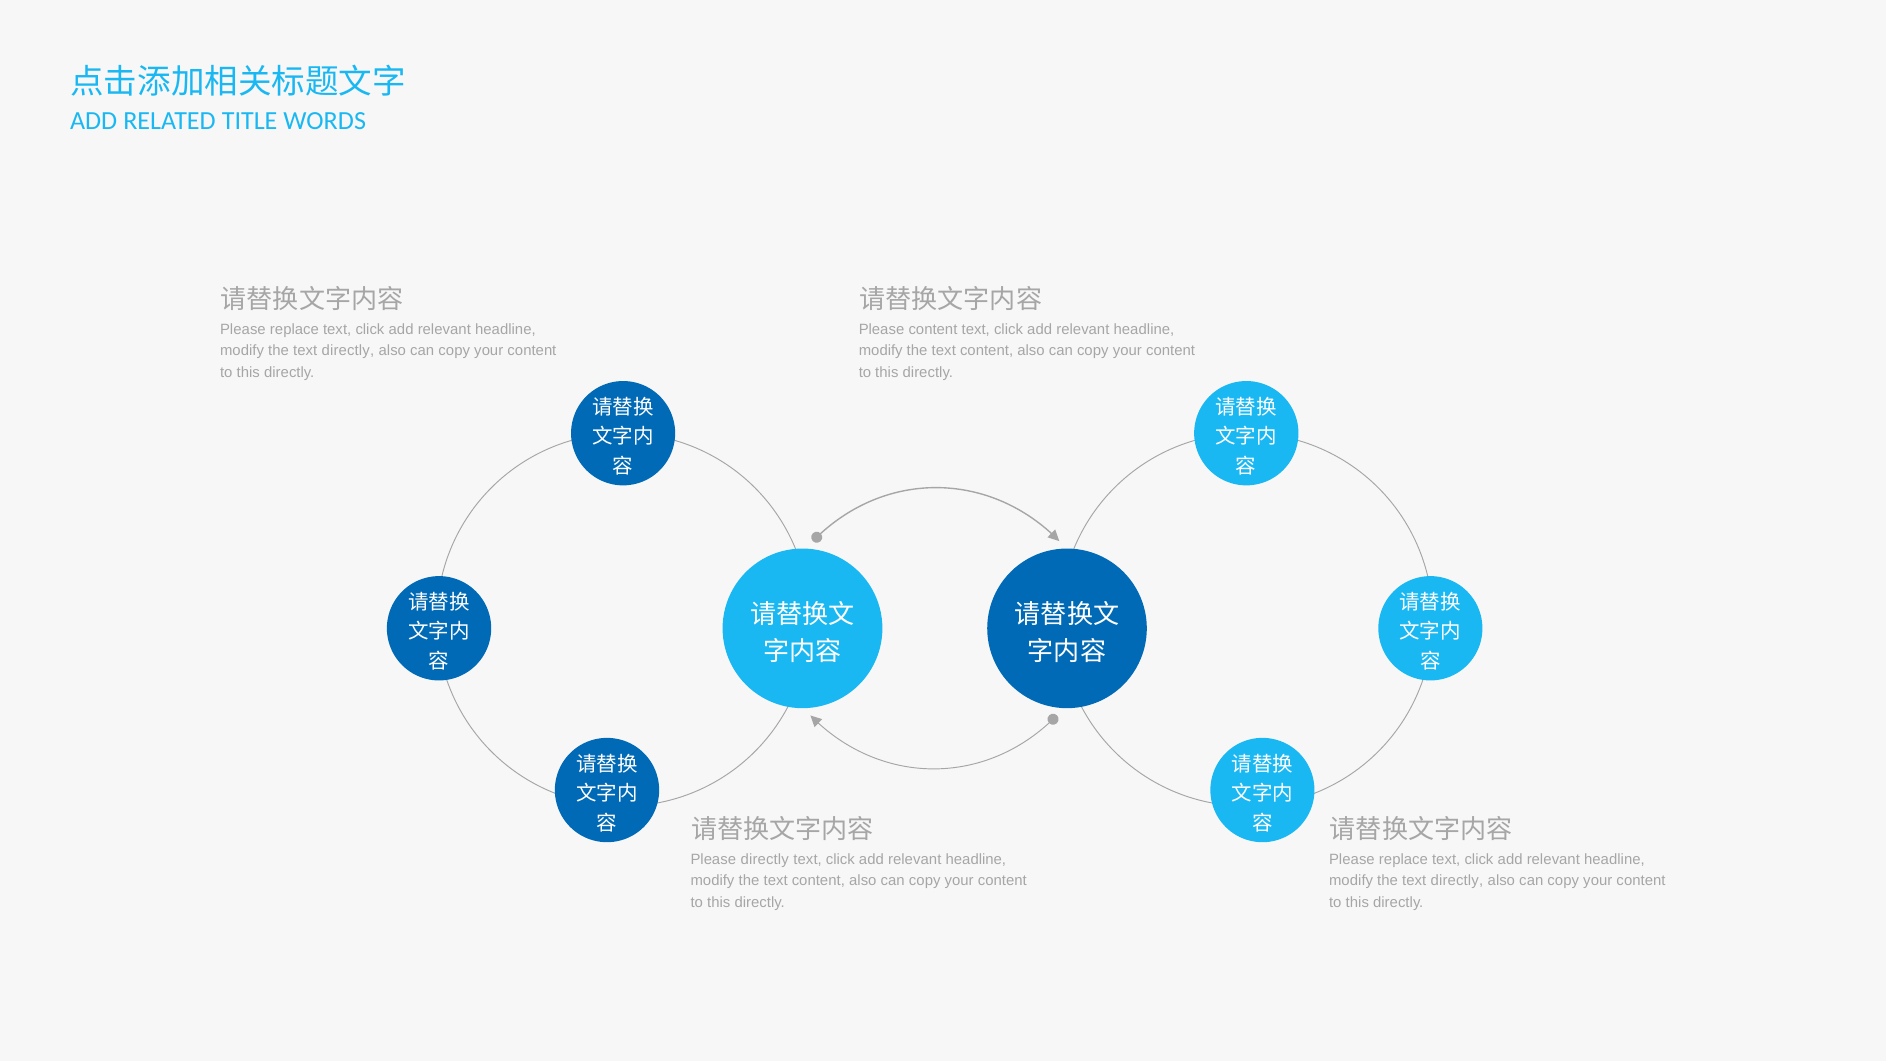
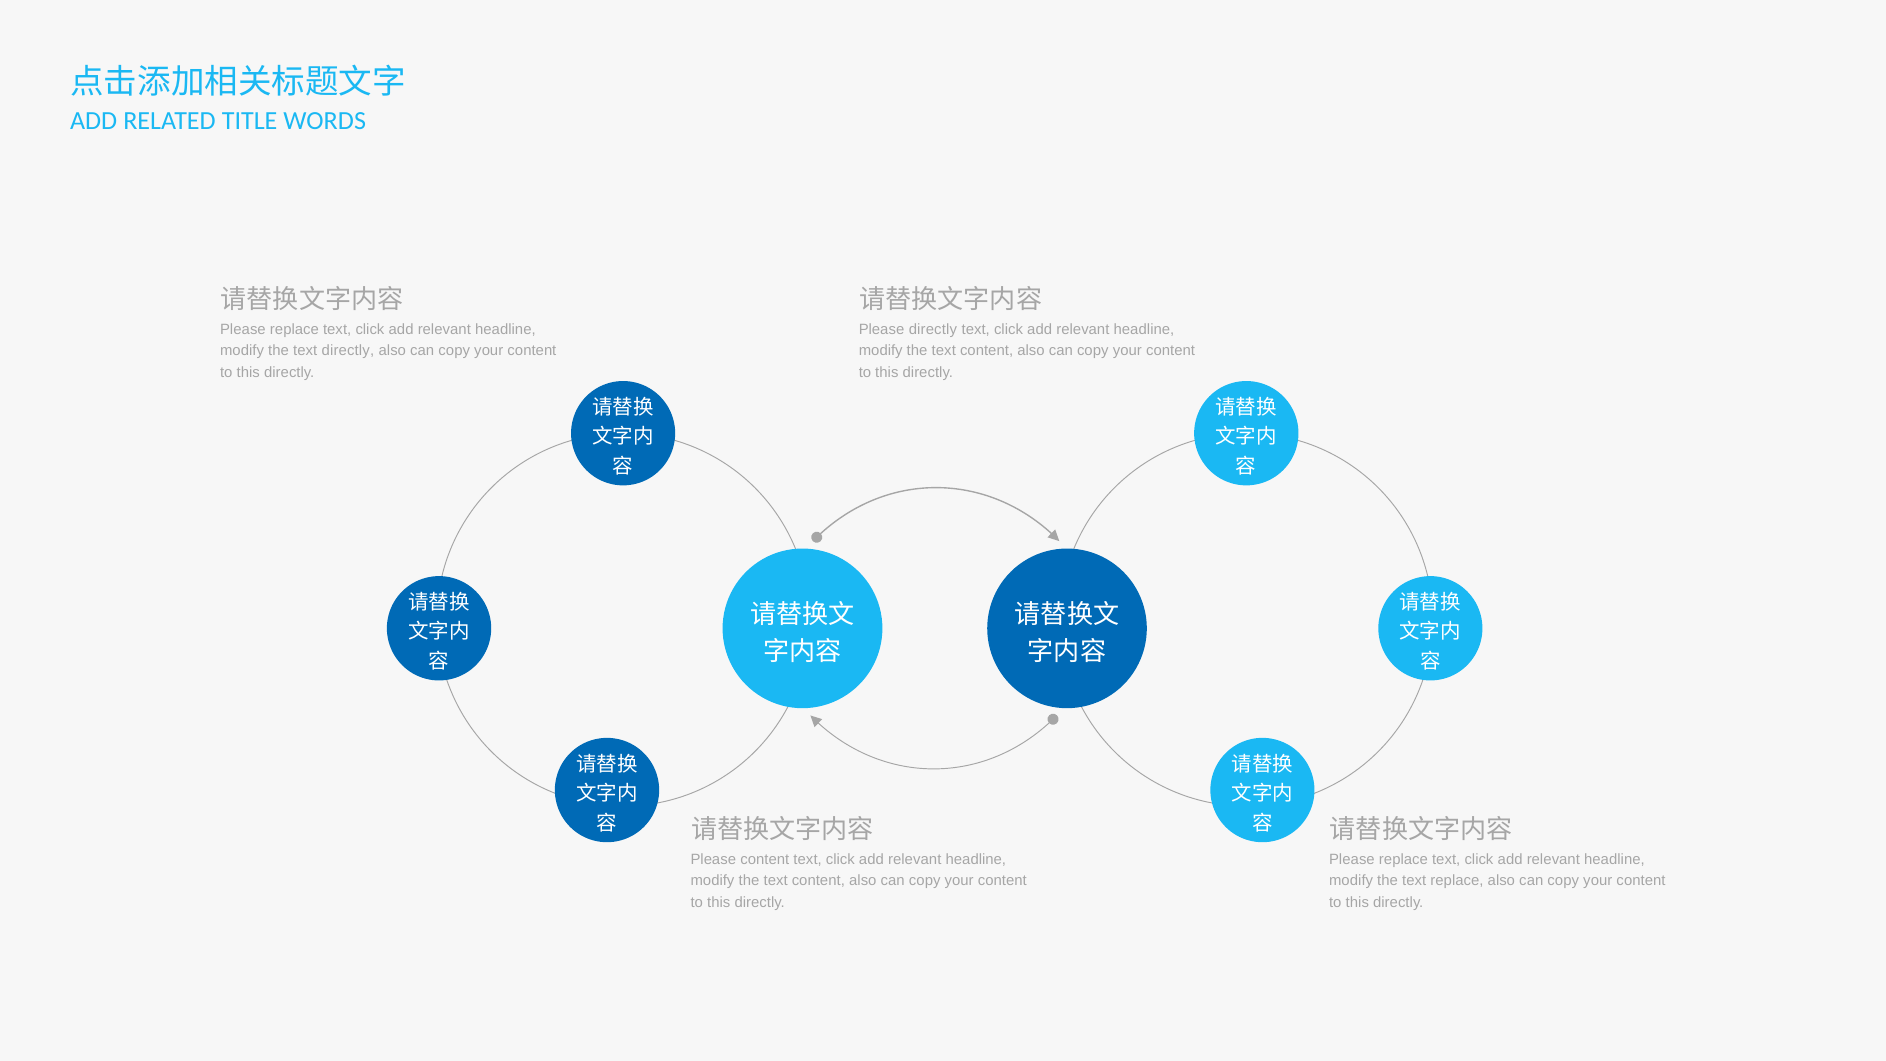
Please content: content -> directly (933, 329)
Please directly: directly -> content (765, 859)
directly: directly -> replace (1457, 881)
